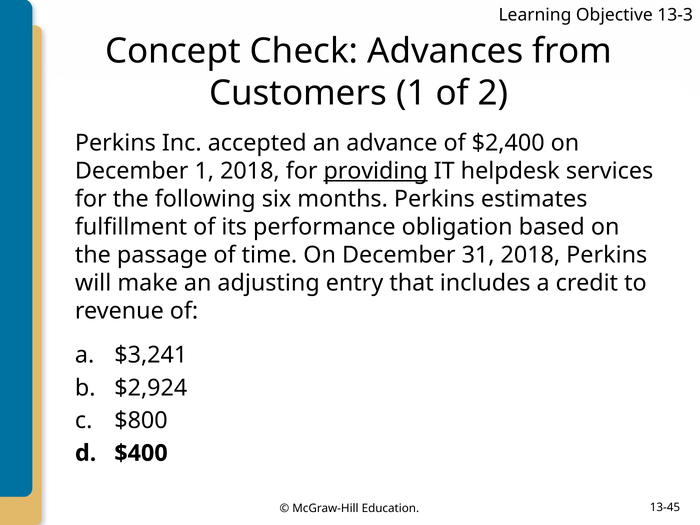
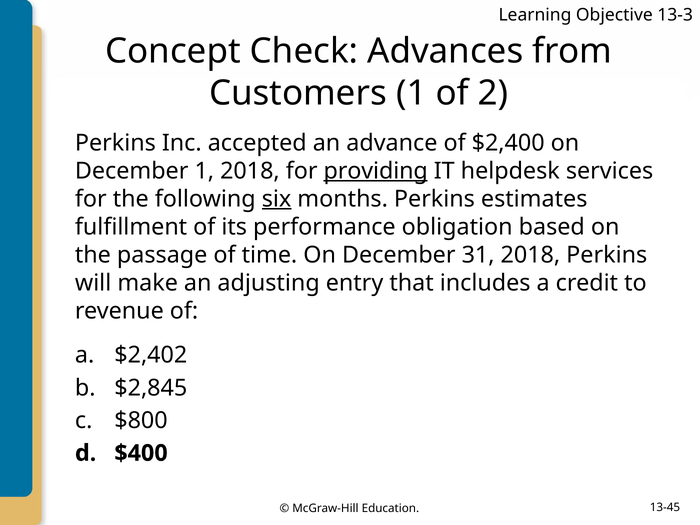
six underline: none -> present (277, 199)
$3,241: $3,241 -> $2,402 (151, 355)
$2,924: $2,924 -> $2,845 (151, 388)
